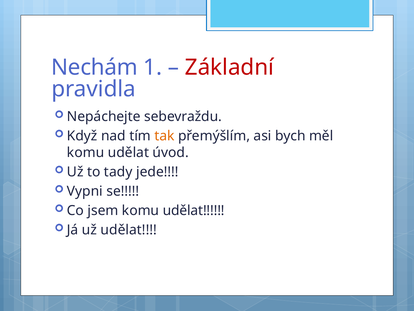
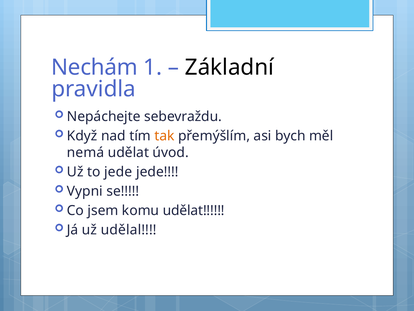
Základní colour: red -> black (230, 67)
komu: komu -> nemá (86, 152)
to tady: tady -> jede (118, 172)
už udělat: udělat -> udělal (129, 230)
